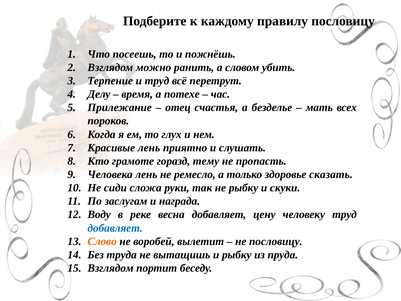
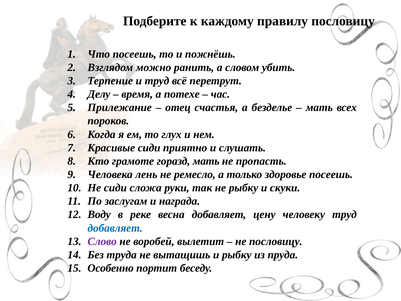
Красивые лень: лень -> сиди (149, 148)
горазд тему: тему -> мать (206, 161)
здоровье сказать: сказать -> посеешь (331, 174)
Слово colour: orange -> purple (102, 241)
Взглядом: Взглядом -> Особенно (111, 268)
